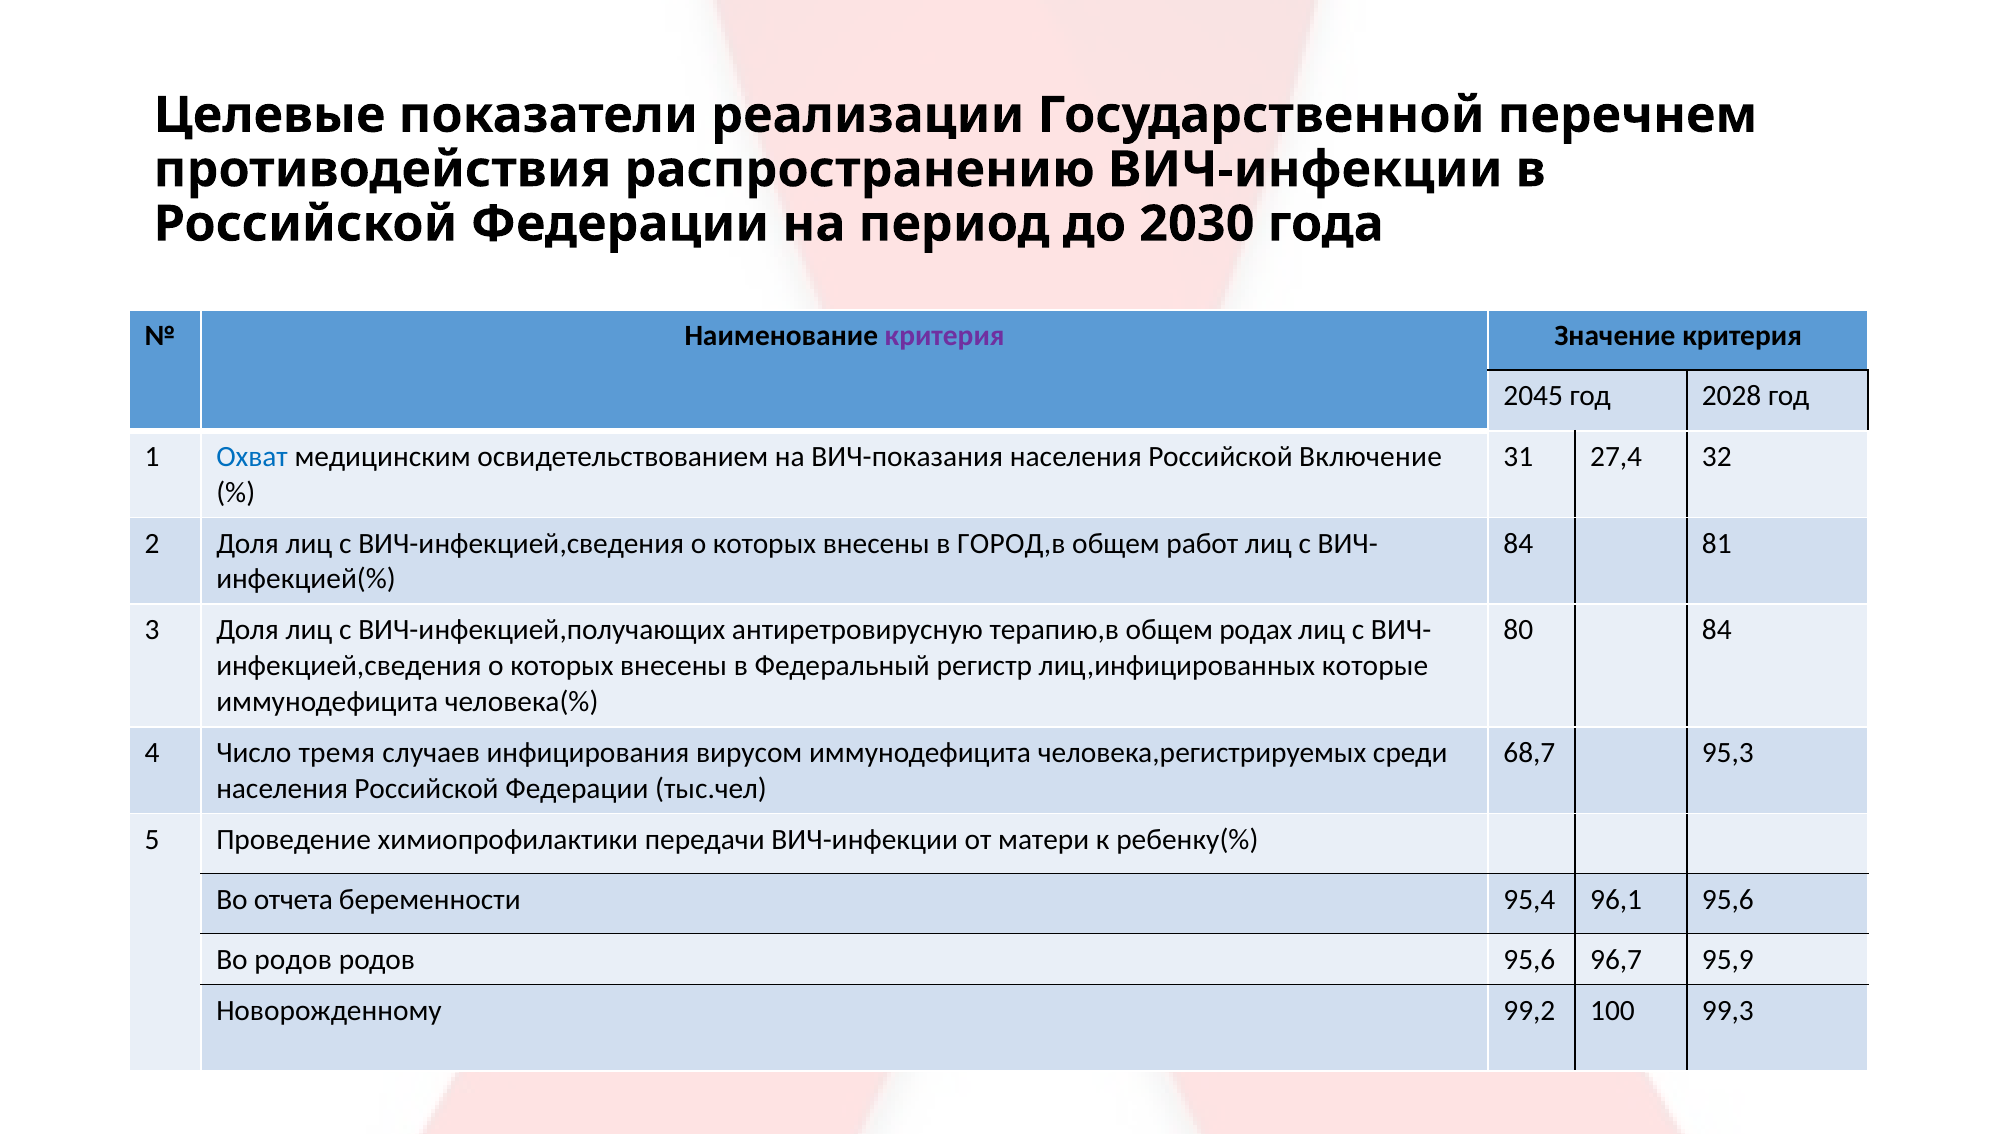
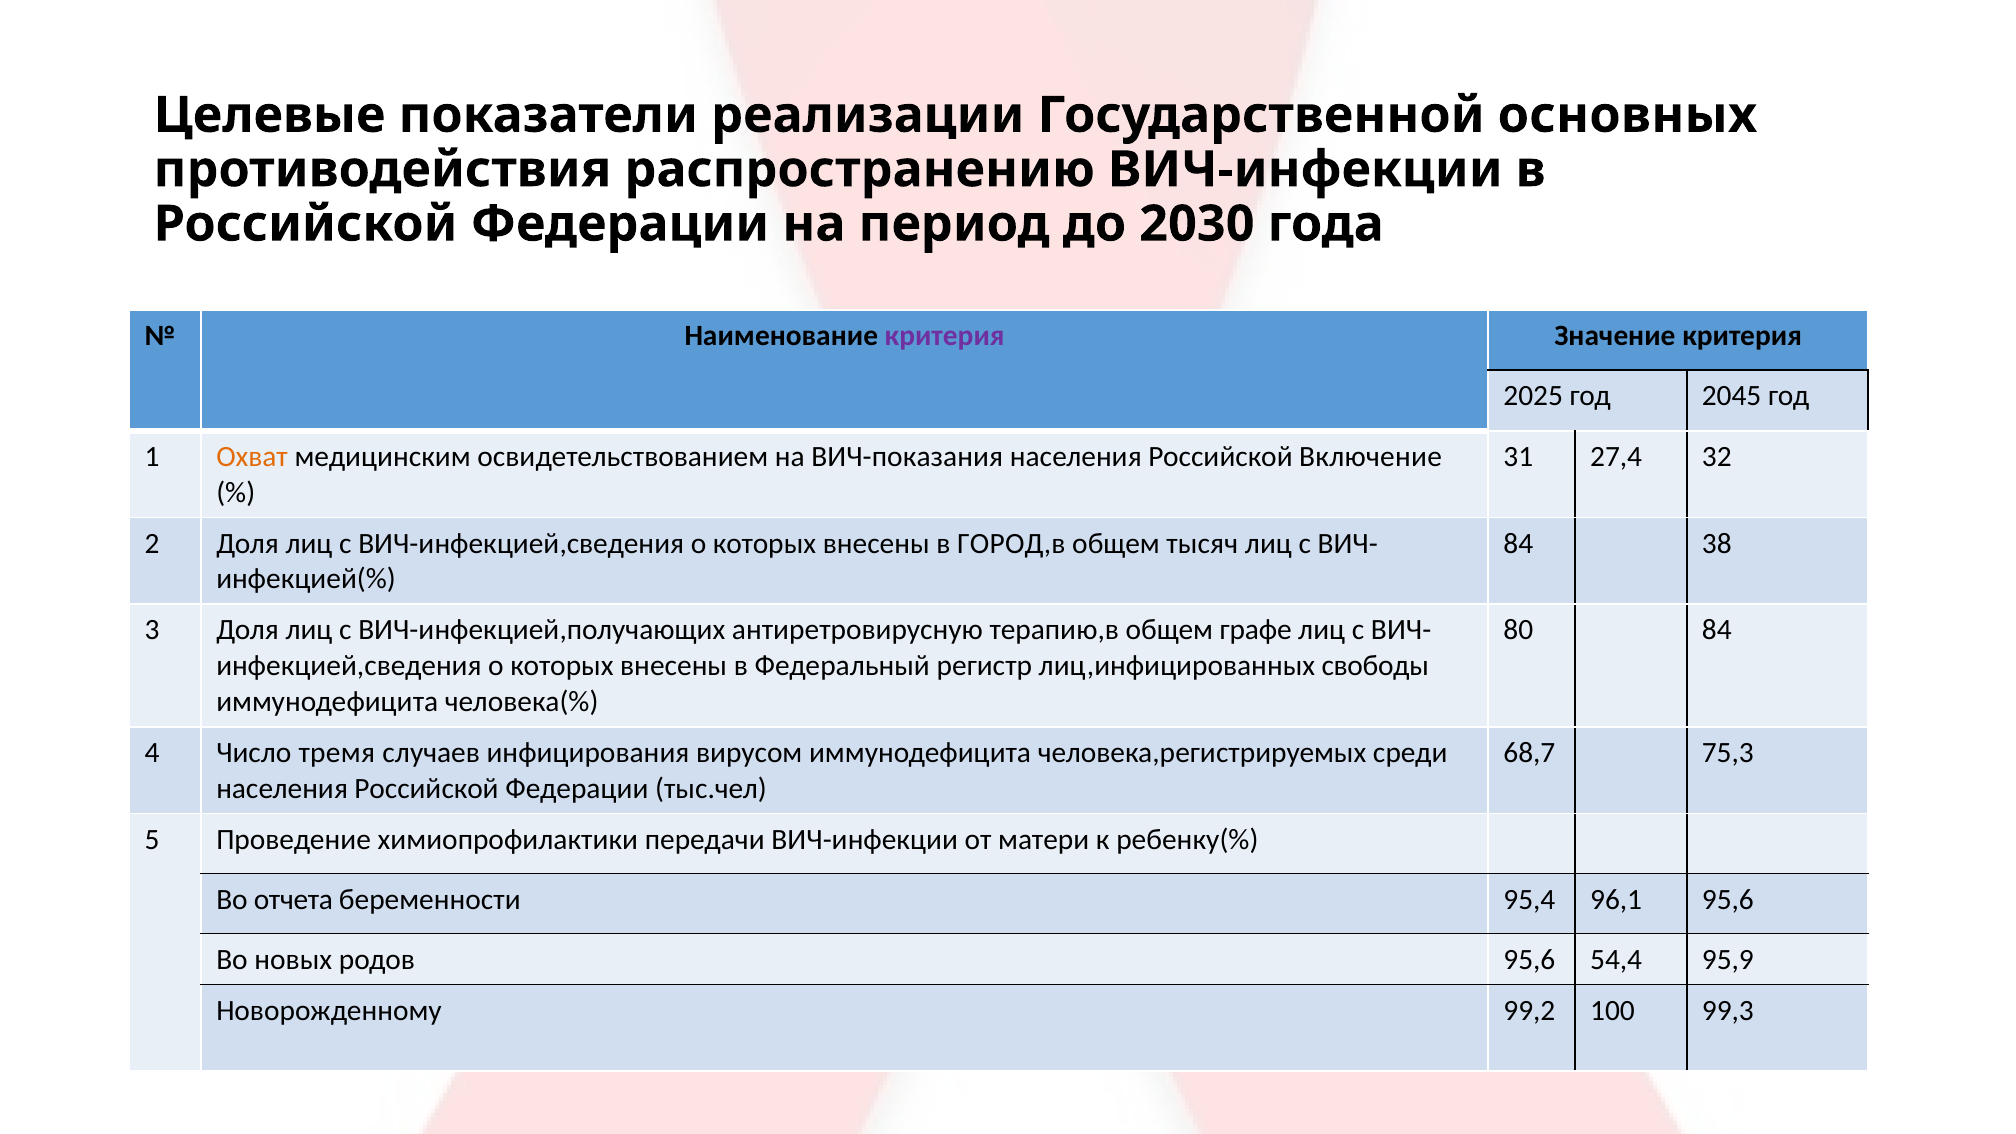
перечнем: перечнем -> основных (1627, 115)
2045: 2045 -> 2025 (1533, 396)
2028: 2028 -> 2045 (1732, 396)
Охват colour: blue -> orange (252, 457)
работ: работ -> тысяч (1202, 543)
81: 81 -> 38 (1717, 543)
родах: родах -> графе (1256, 630)
которые: которые -> свободы (1375, 666)
95,3: 95,3 -> 75,3 (1728, 753)
Во родов: родов -> новых (293, 959)
96,7: 96,7 -> 54,4 (1616, 959)
